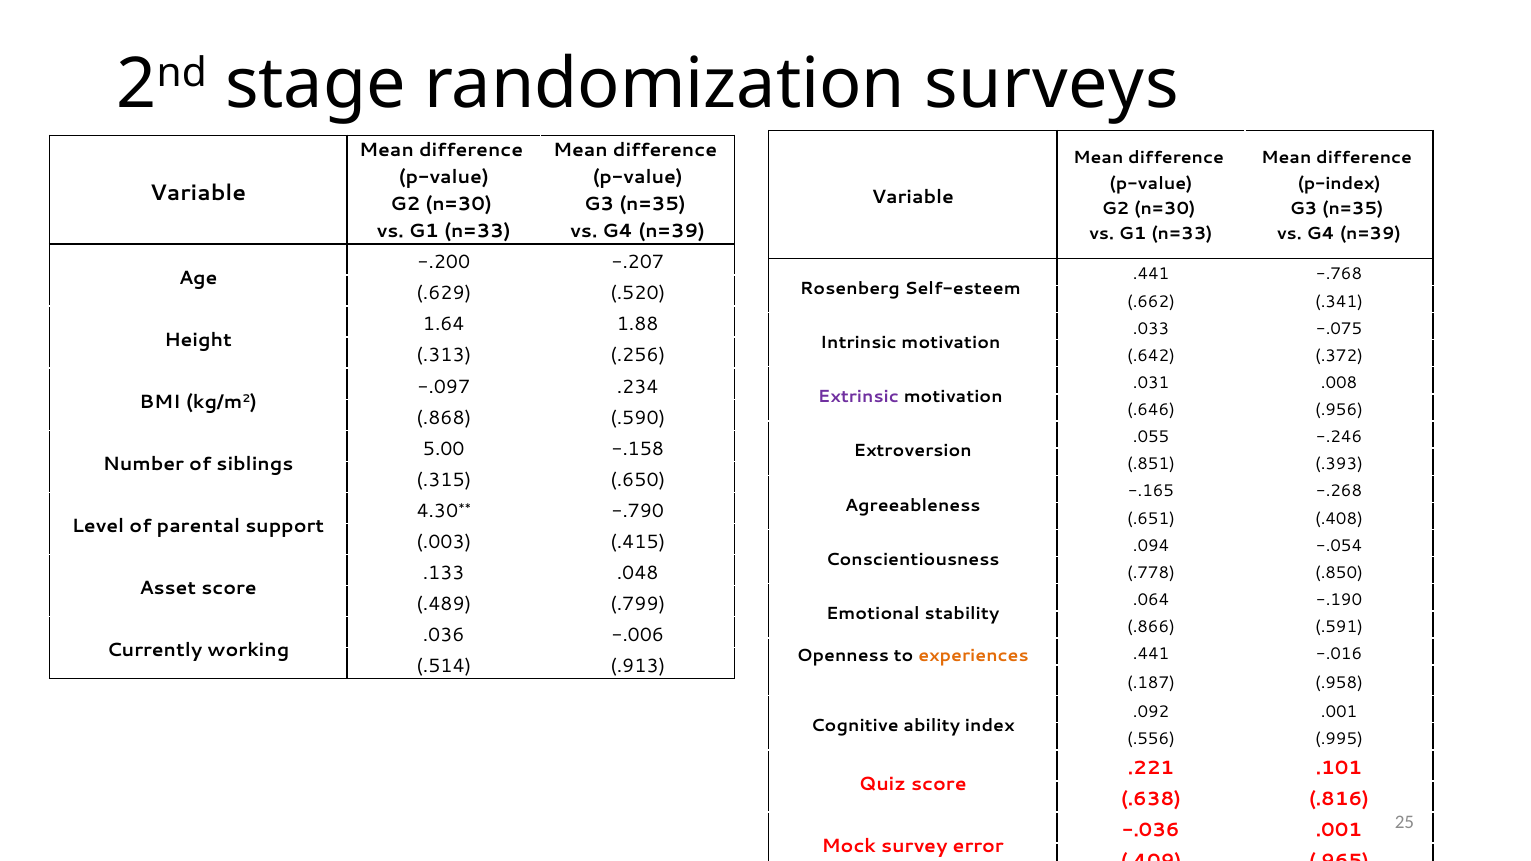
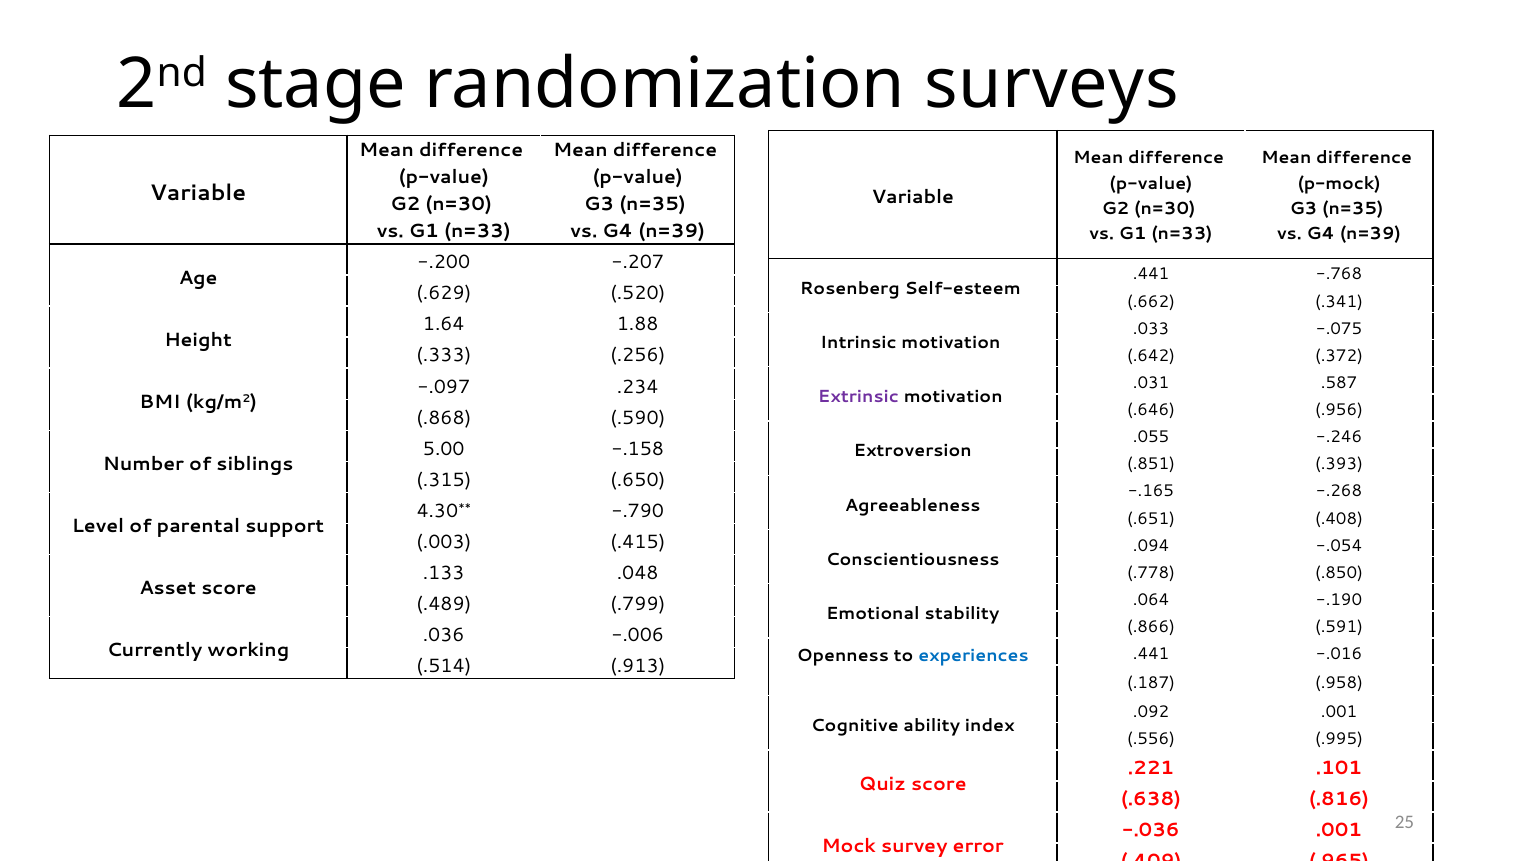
p-index: p-index -> p-mock (1339, 183)
.313: .313 -> .333 (444, 356)
.008: .008 -> .587 (1339, 383)
experiences colour: orange -> blue (974, 655)
